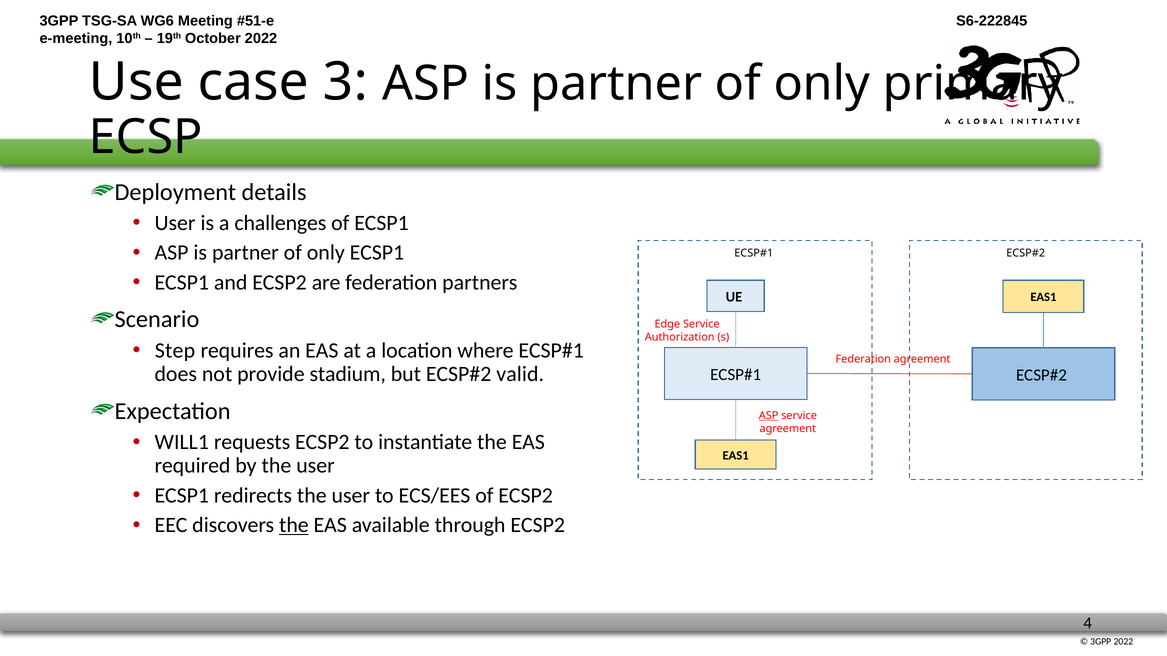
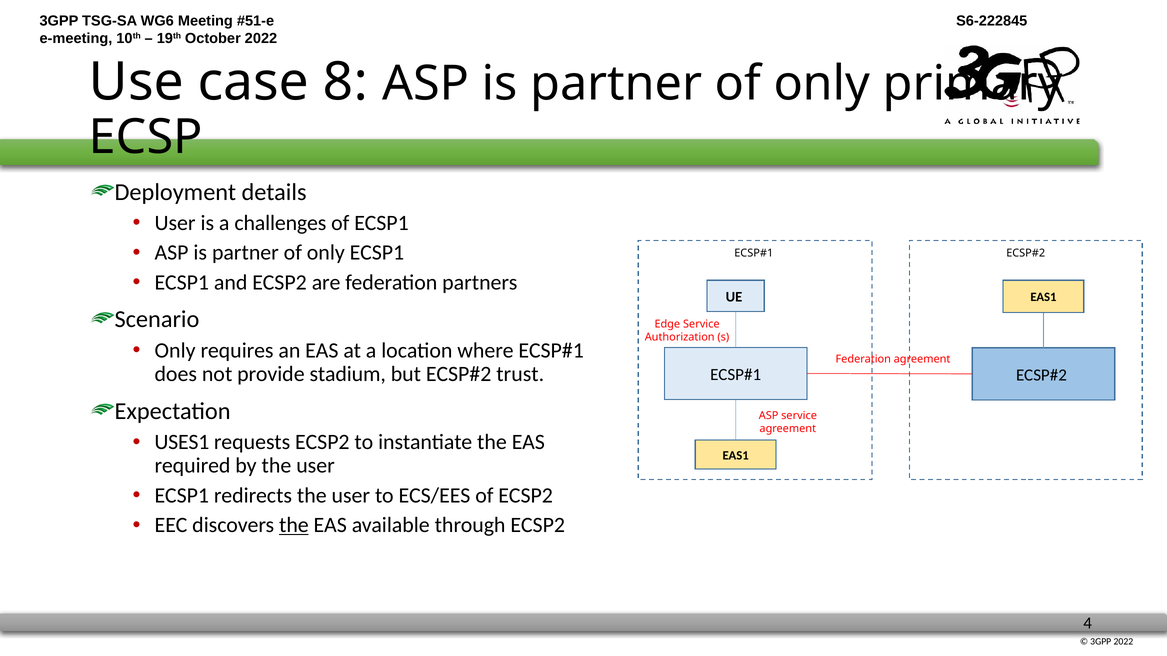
3: 3 -> 8 (345, 82)
Step: Step -> Only (175, 351)
valid: valid -> trust (520, 374)
ASP underline: present -> none (769, 416)
WILL1: WILL1 -> USES1 (182, 442)
